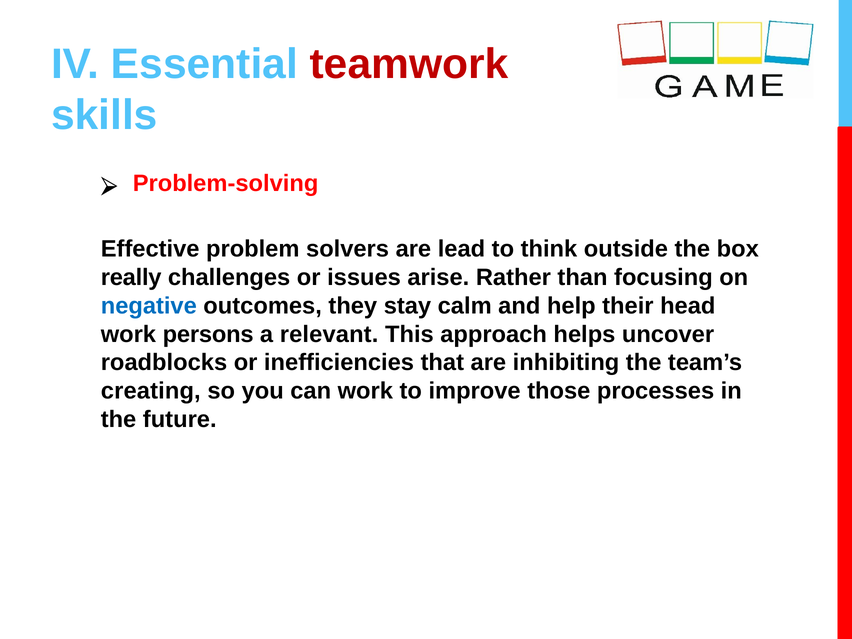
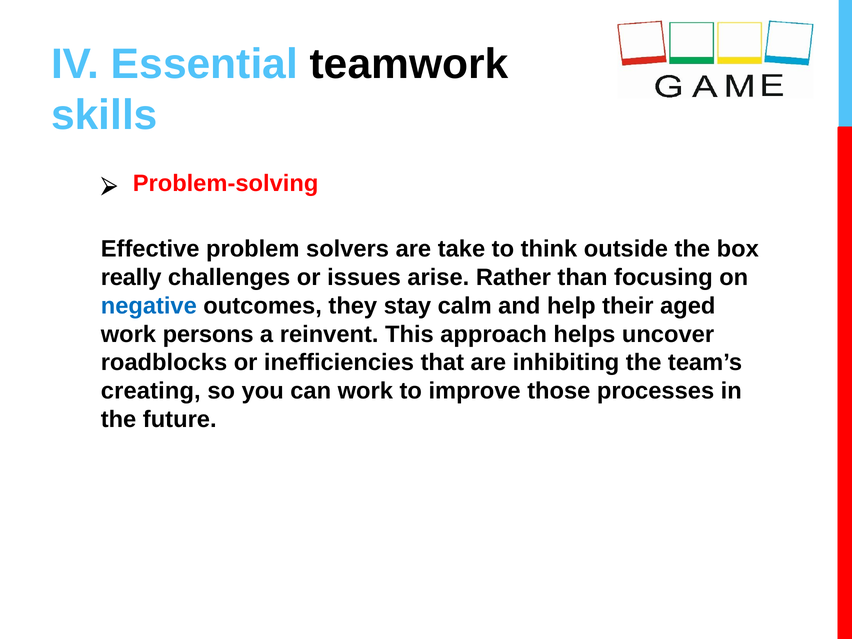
teamwork colour: red -> black (409, 64)
lead: lead -> take (461, 249)
head: head -> aged (688, 306)
relevant: relevant -> reinvent (329, 334)
